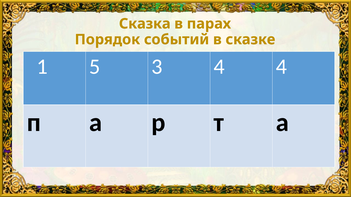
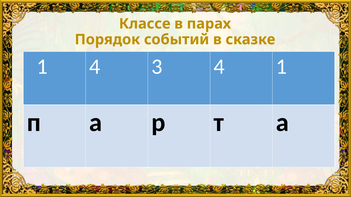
Сказка: Сказка -> Классе (145, 24)
1 5: 5 -> 4 (95, 67)
4 4: 4 -> 1 (282, 67)
